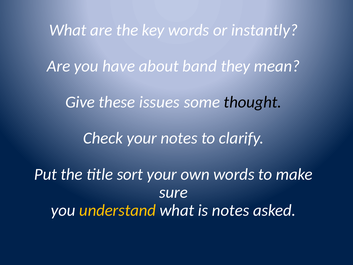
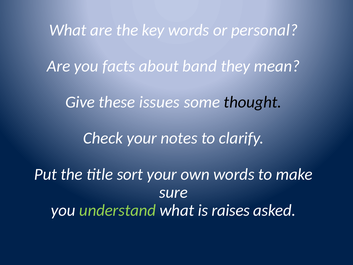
instantly: instantly -> personal (264, 30)
have: have -> facts (119, 66)
understand colour: yellow -> light green (118, 210)
is notes: notes -> raises (231, 210)
